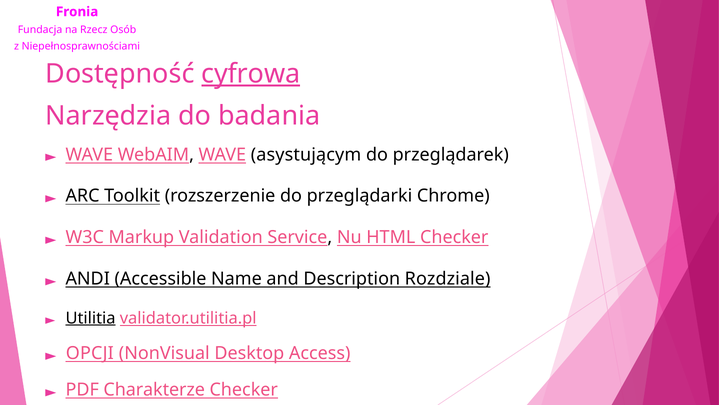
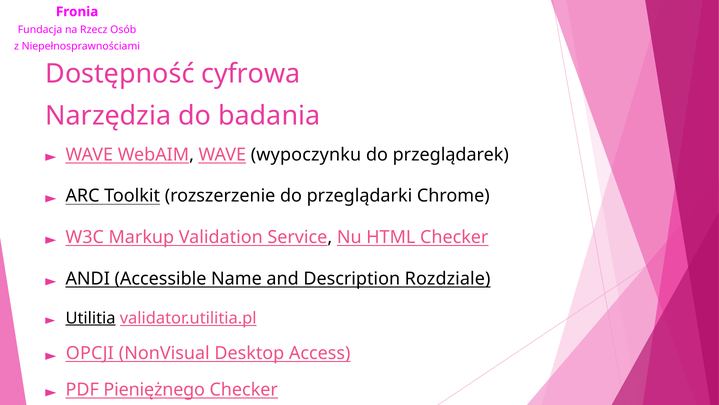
cyfrowa underline: present -> none (251, 74)
asystującym: asystującym -> wypoczynku (306, 154)
Charakterze: Charakterze -> Pieniężnego (154, 389)
